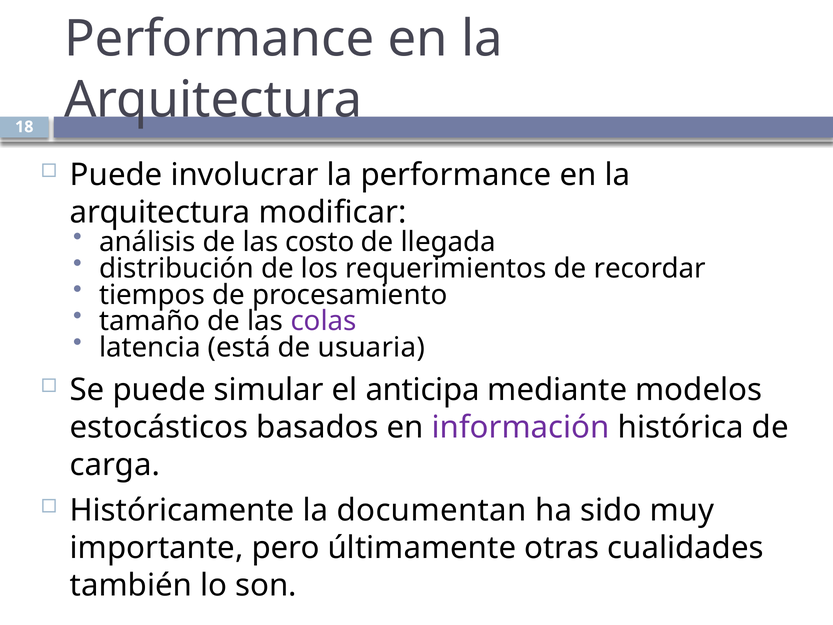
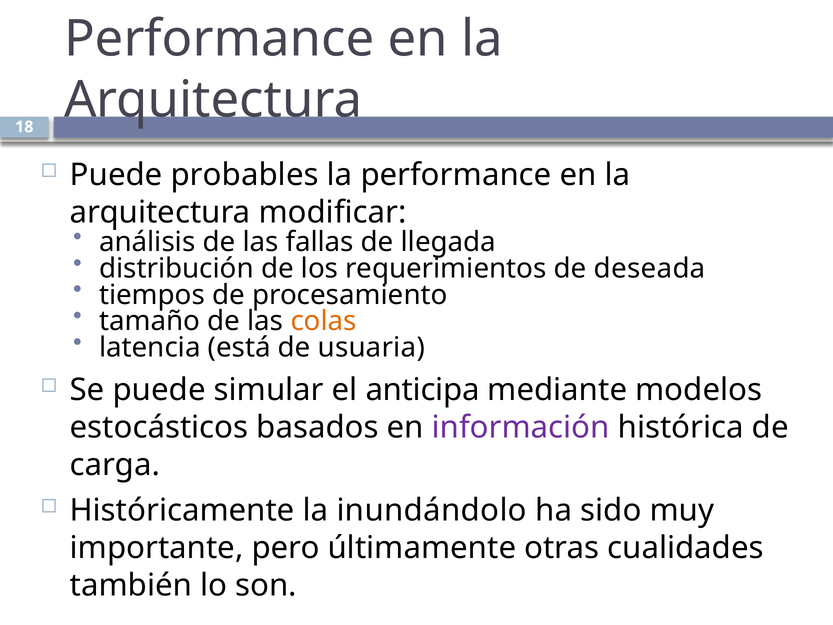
involucrar: involucrar -> probables (245, 175)
costo: costo -> fallas (320, 242)
recordar: recordar -> deseada (650, 268)
colas colour: purple -> orange (324, 321)
documentan: documentan -> inundándolo (432, 510)
